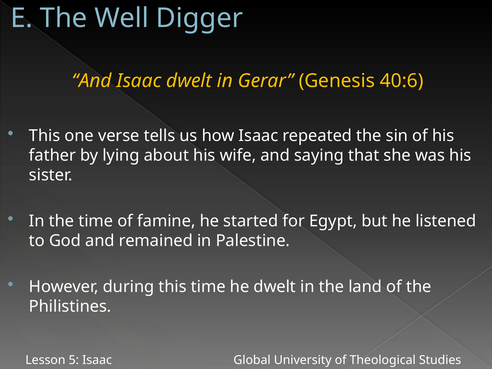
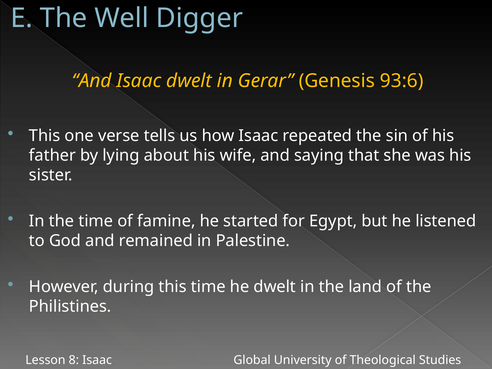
40:6: 40:6 -> 93:6 (402, 81)
5: 5 -> 8 (74, 360)
